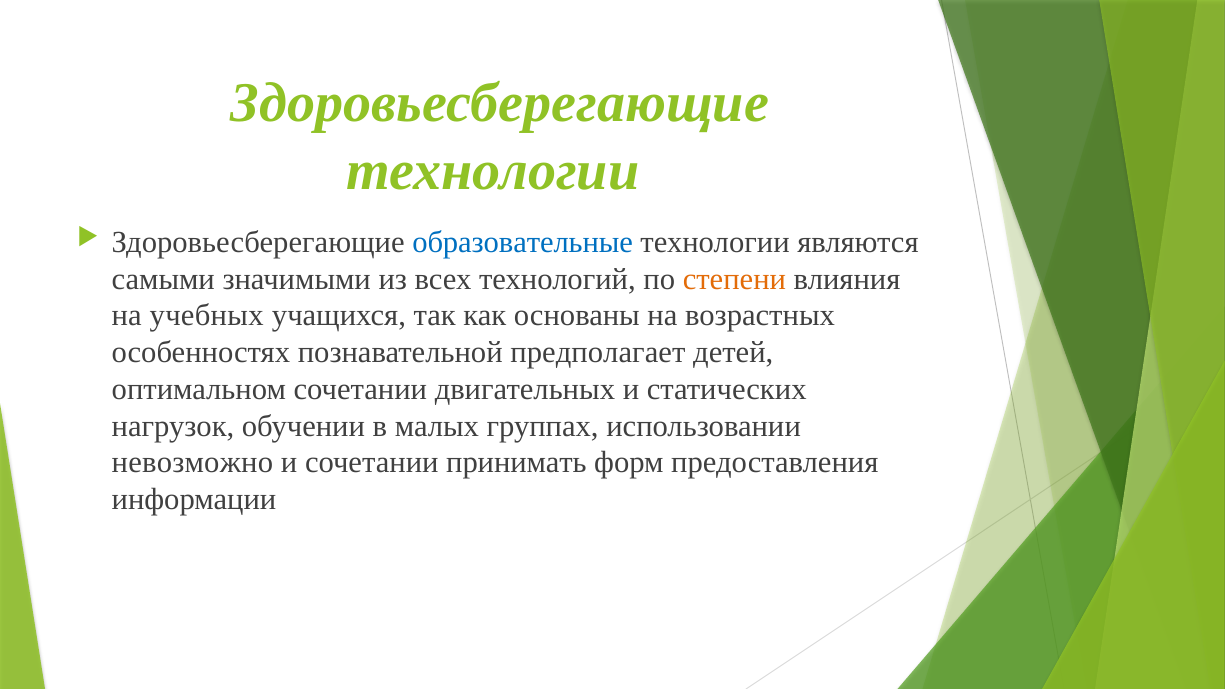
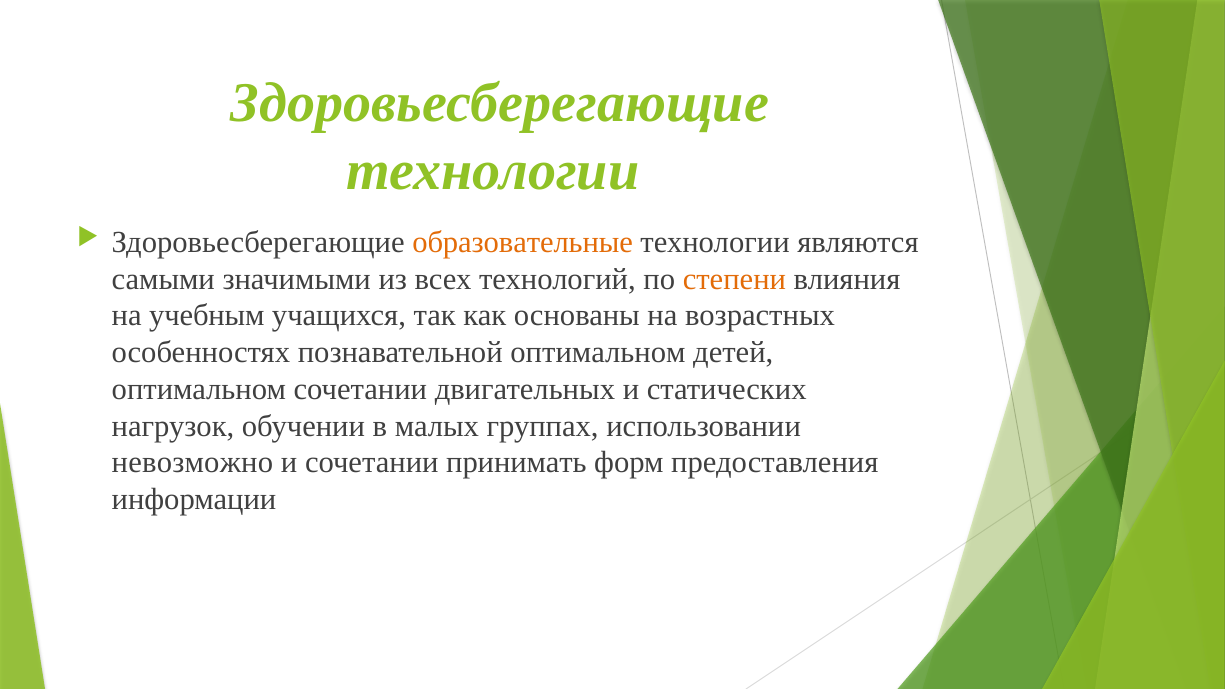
образовательные colour: blue -> orange (523, 242)
учебных: учебных -> учебным (207, 316)
познавательной предполагает: предполагает -> оптимальном (598, 352)
